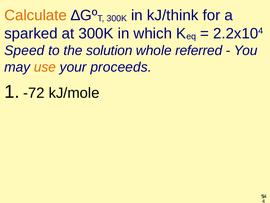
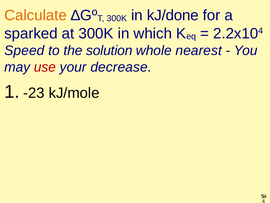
kJ/think: kJ/think -> kJ/done (173, 15)
referred: referred -> nearest (199, 51)
use colour: orange -> red (45, 67)
proceeds: proceeds -> decrease (121, 67)
-72: -72 -> -23 (34, 93)
